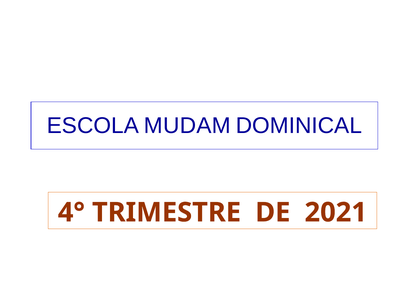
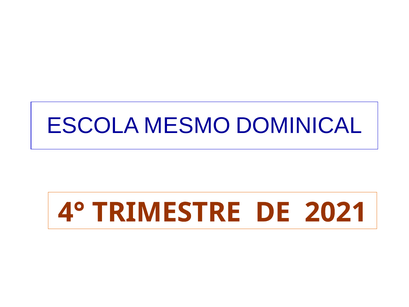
MUDAM: MUDAM -> MESMO (187, 126)
